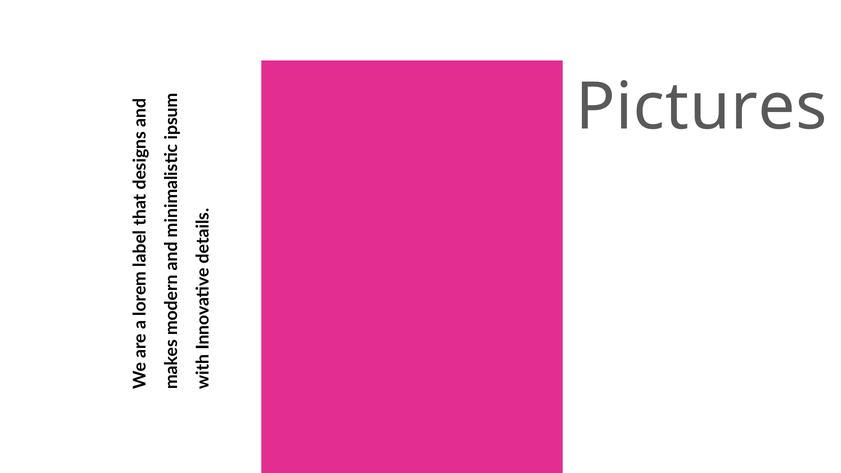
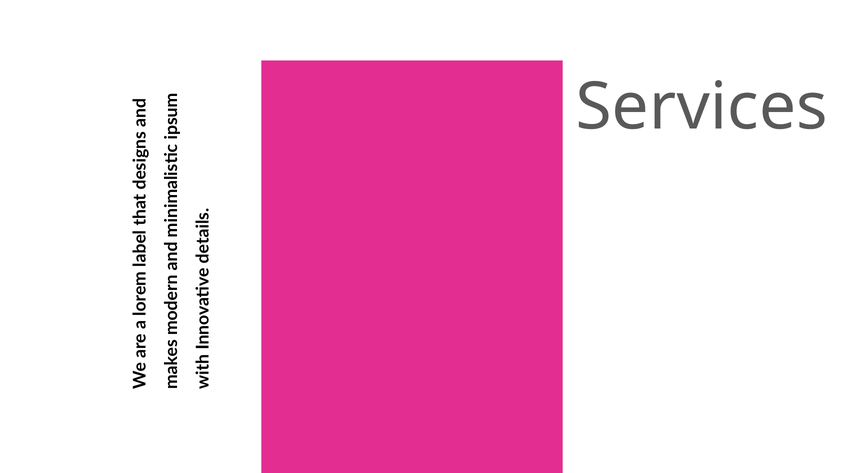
Pictures: Pictures -> Services (702, 107)
